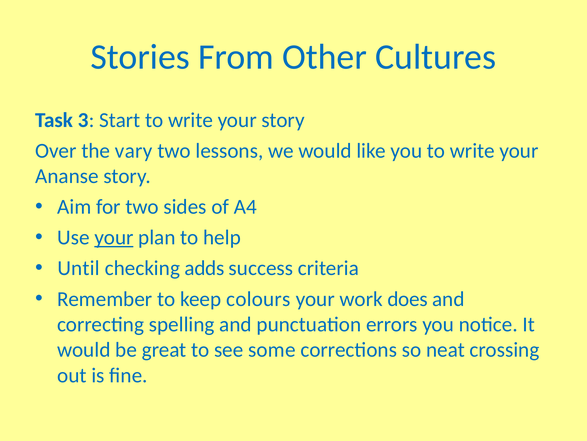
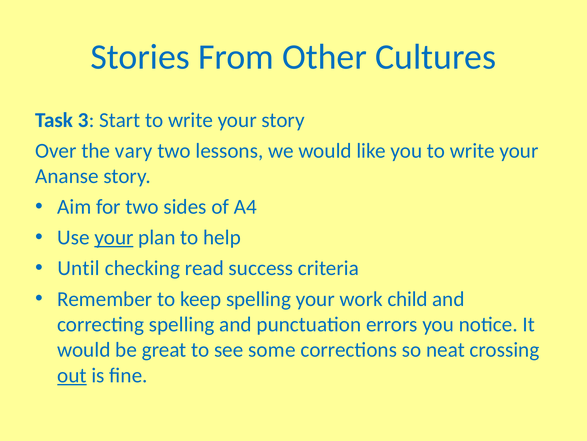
adds: adds -> read (204, 268)
keep colours: colours -> spelling (259, 299)
does: does -> child (408, 299)
out underline: none -> present (72, 375)
